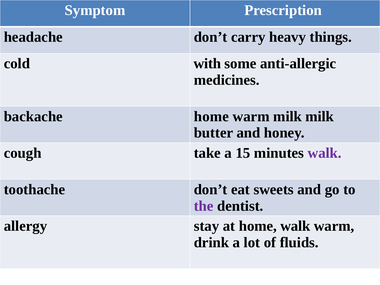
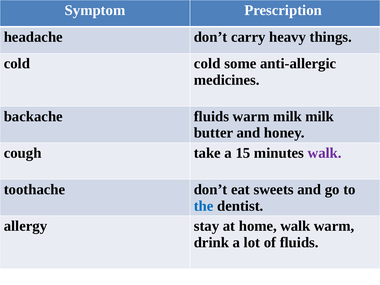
cold with: with -> cold (207, 64)
backache home: home -> fluids (211, 116)
the colour: purple -> blue (204, 206)
